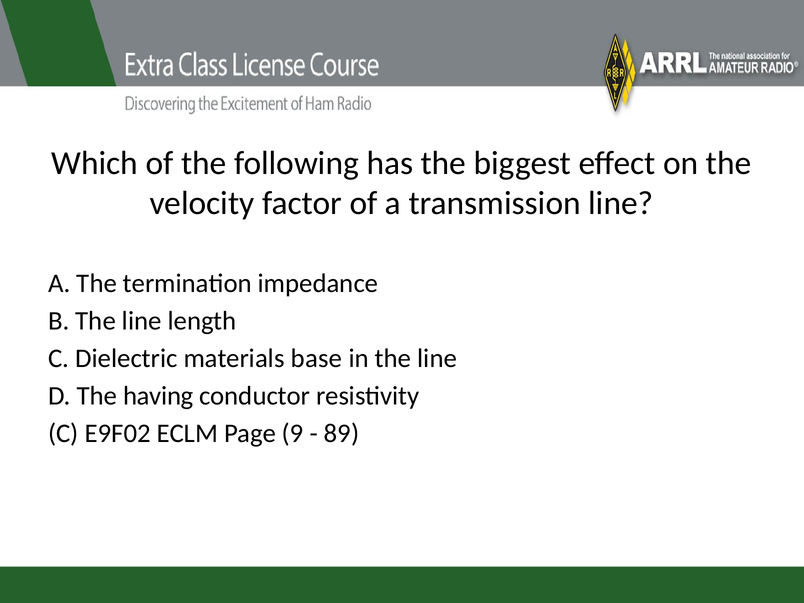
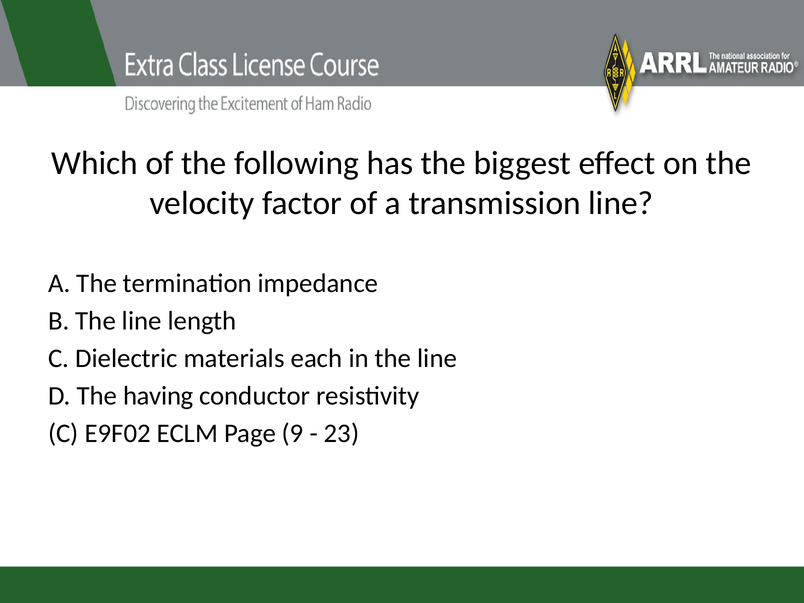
base: base -> each (317, 358)
89: 89 -> 23 (342, 433)
